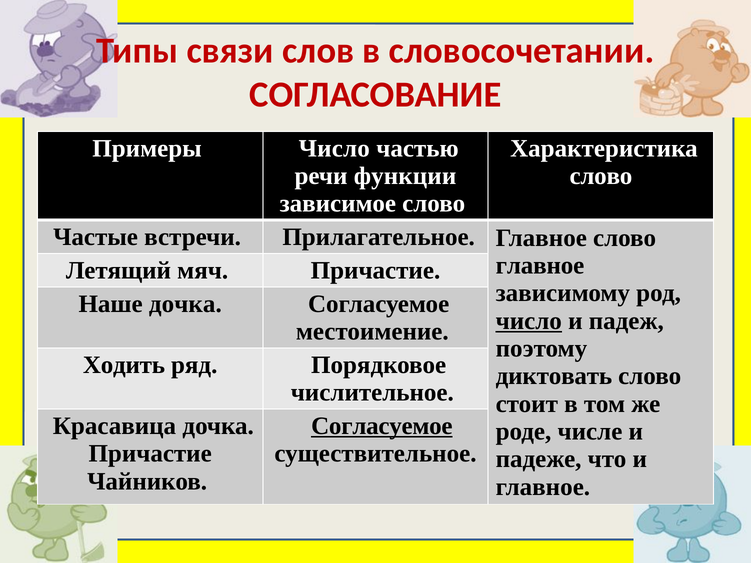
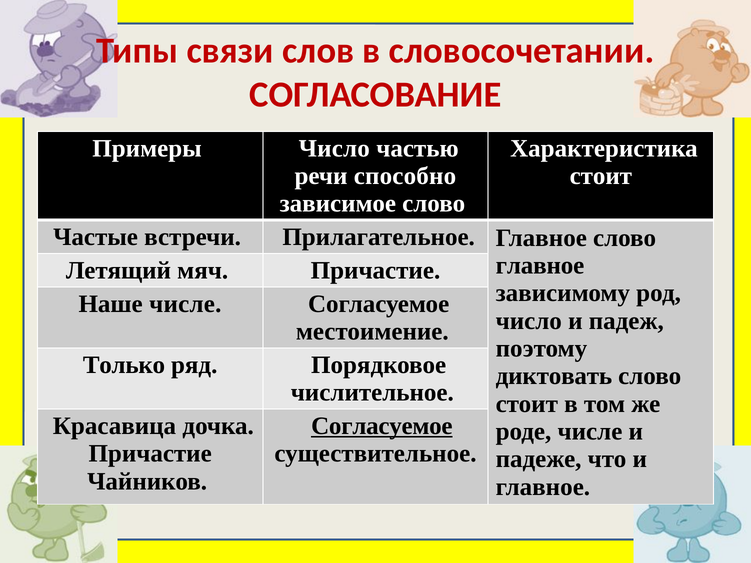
функции: функции -> способно (405, 176)
слово: слово -> стоит (601, 176)
Наше дочка: дочка -> числе (185, 304)
число underline: present -> none (529, 321)
Ходить: Ходить -> Только (124, 365)
